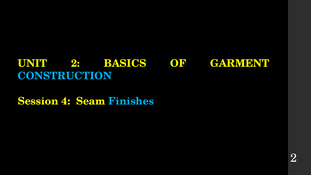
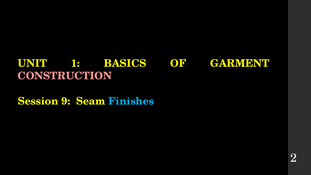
UNIT 2: 2 -> 1 (75, 64)
CONSTRUCTION colour: light blue -> pink (65, 76)
4: 4 -> 9 (66, 101)
